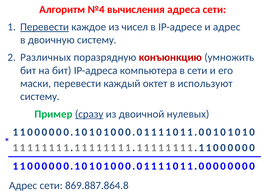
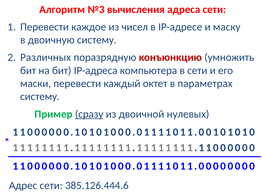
№4: №4 -> №3 (96, 10)
Перевести underline: present -> none (45, 27)
и адрес: адрес -> маску (227, 27)
используют: используют -> параметрах (205, 84)
869.887.864.8: 869.887.864.8 -> 385.126.444.6 (97, 186)
